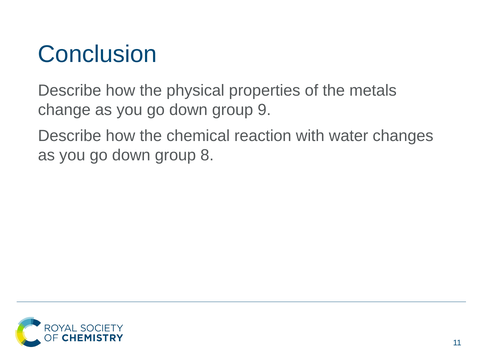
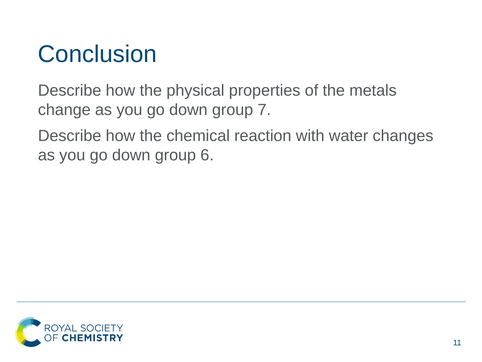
9: 9 -> 7 (264, 110)
8: 8 -> 6 (207, 155)
